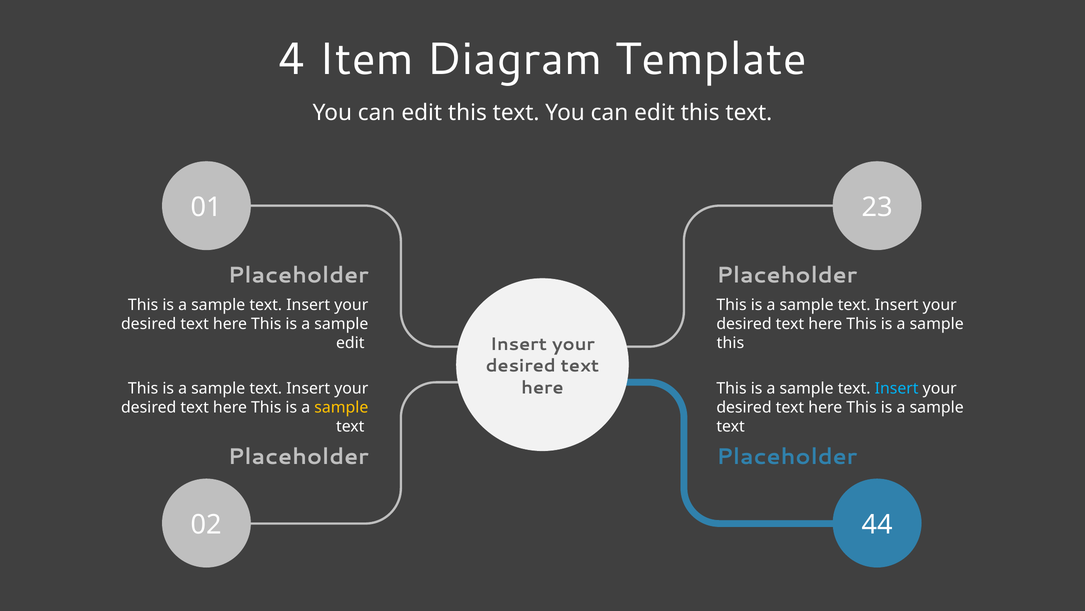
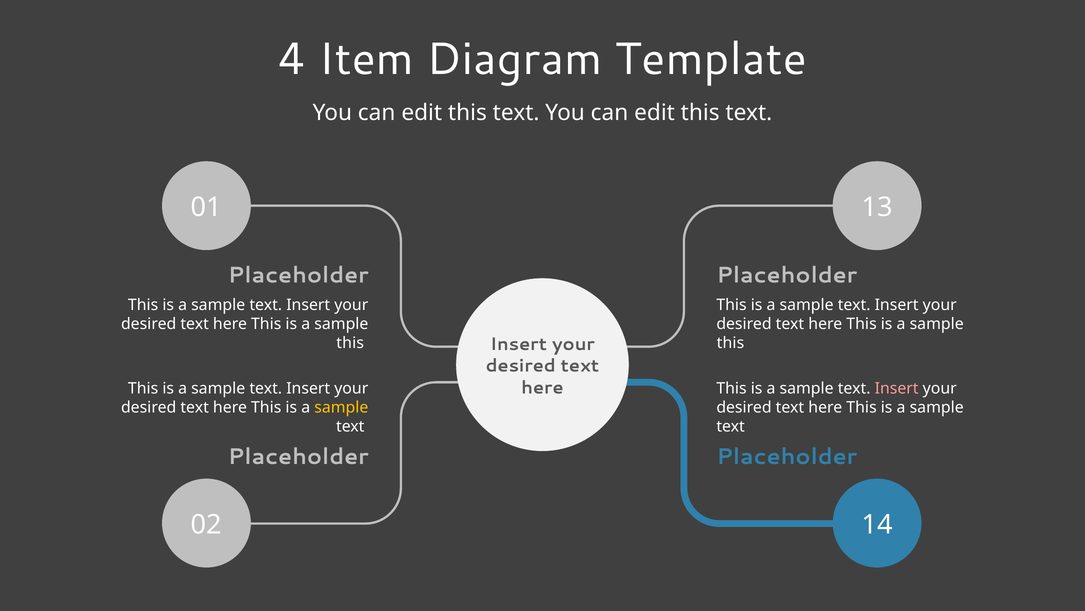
23: 23 -> 13 (877, 207)
edit: edit -> this (350, 343)
Insert colour: light blue -> pink (897, 388)
44: 44 -> 14 (877, 524)
